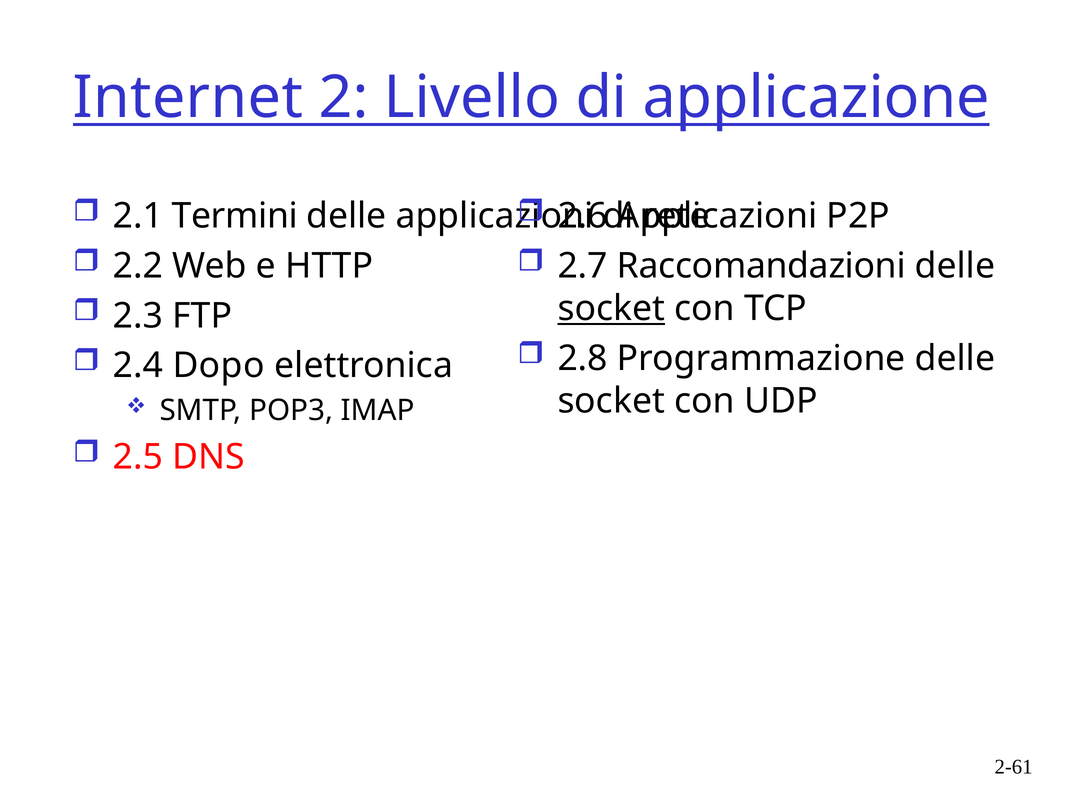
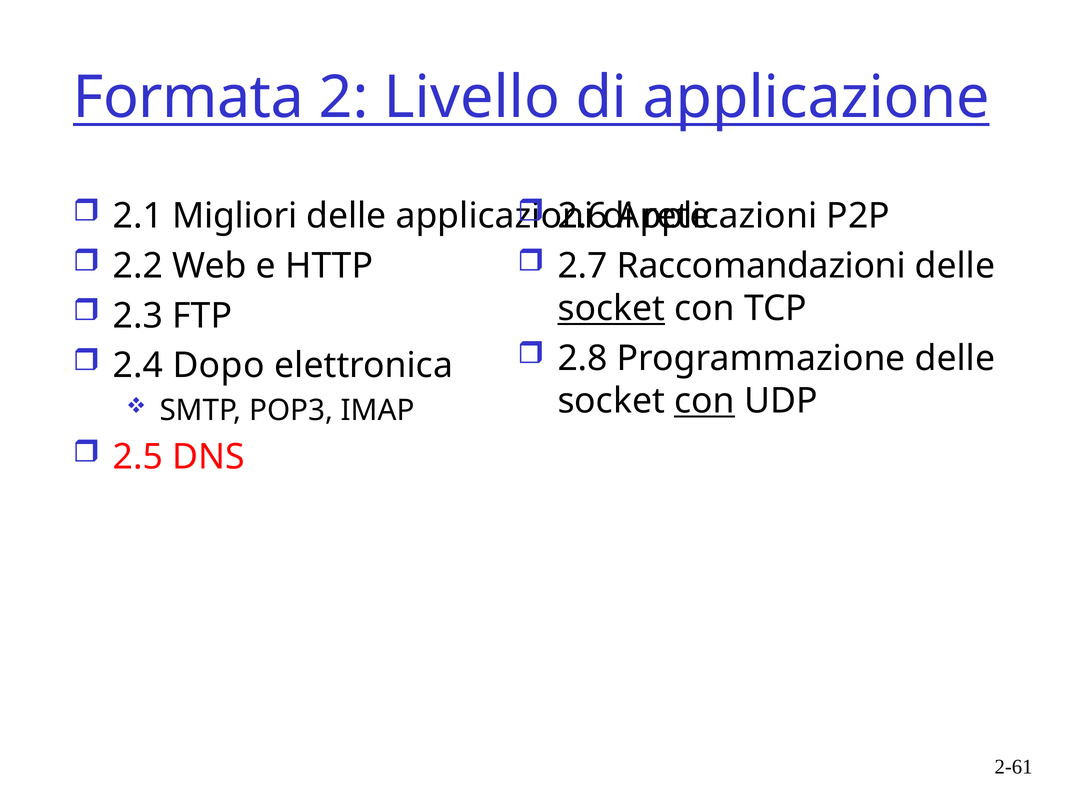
Internet: Internet -> Formata (188, 97)
Termini: Termini -> Migliori (235, 216)
con underline: none -> present (704, 401)
